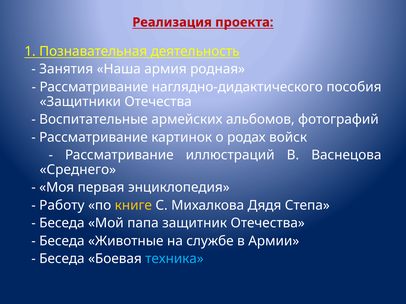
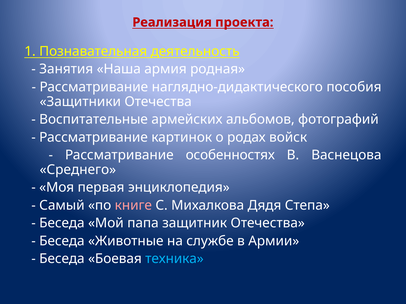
иллюстраций: иллюстраций -> особенностях (230, 155)
Работу: Работу -> Самый (62, 206)
книге colour: yellow -> pink (133, 206)
